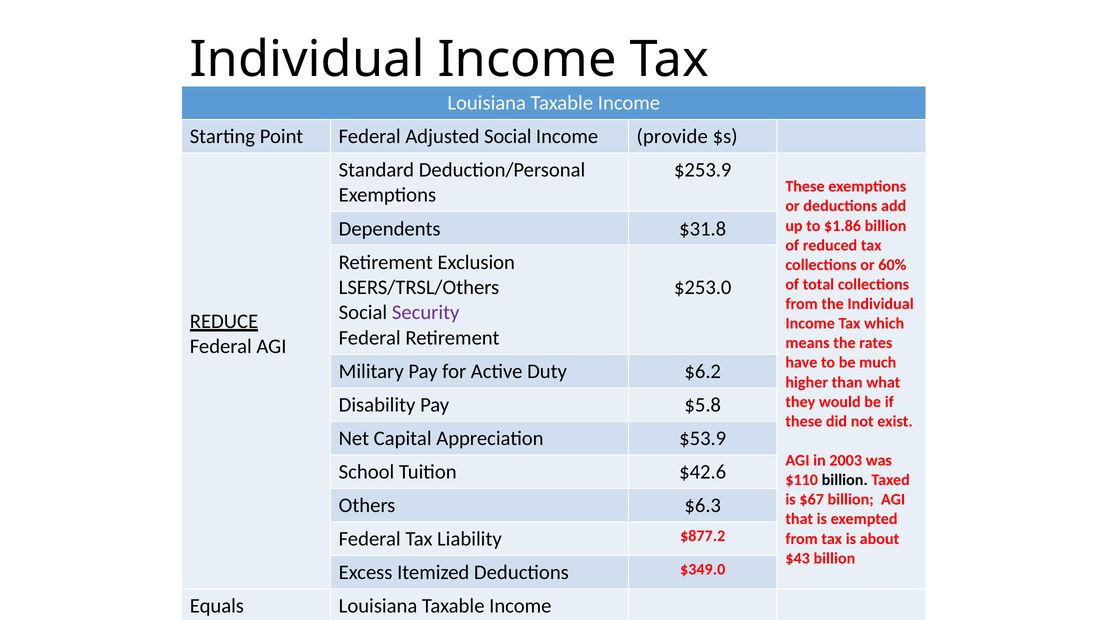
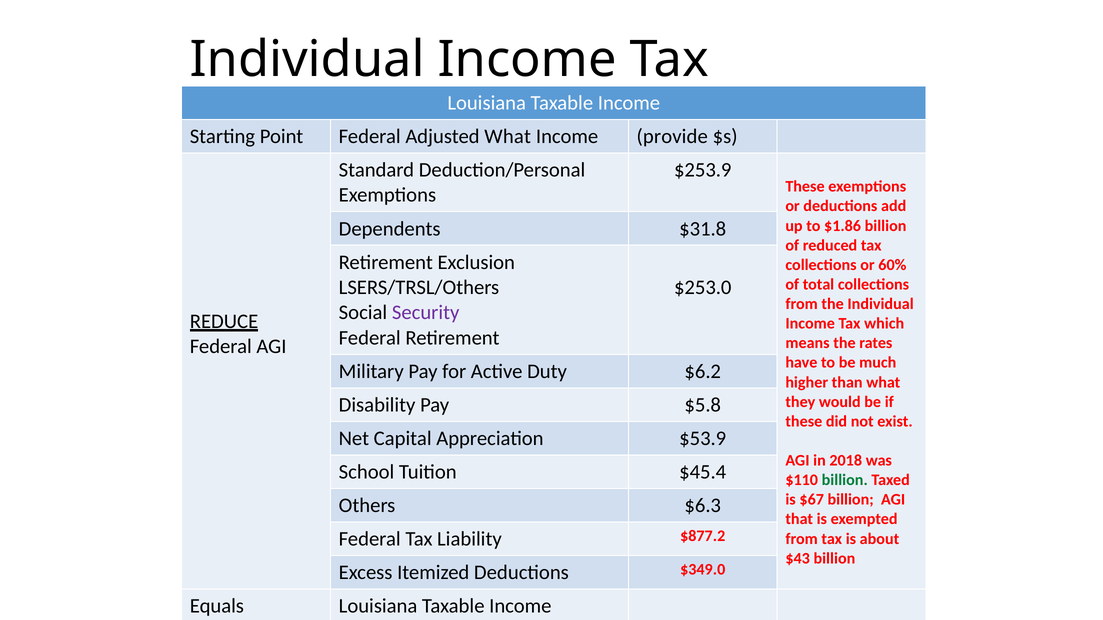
Adjusted Social: Social -> What (508, 137)
2003: 2003 -> 2018 (846, 461)
$42.6: $42.6 -> $45.4 (703, 472)
billion colour: black -> green (845, 480)
